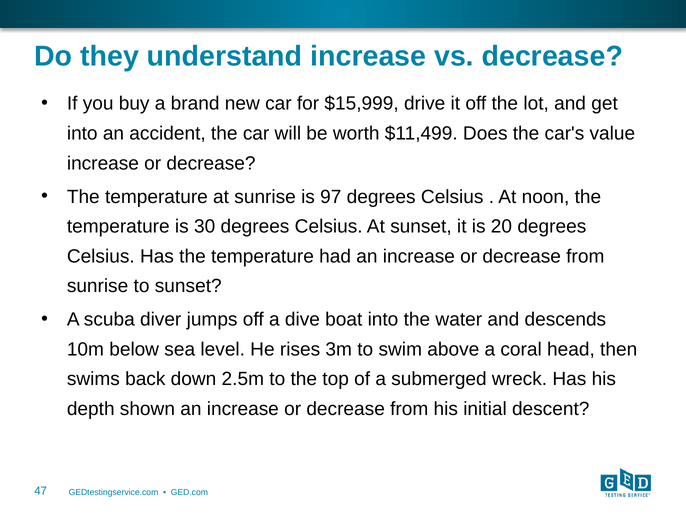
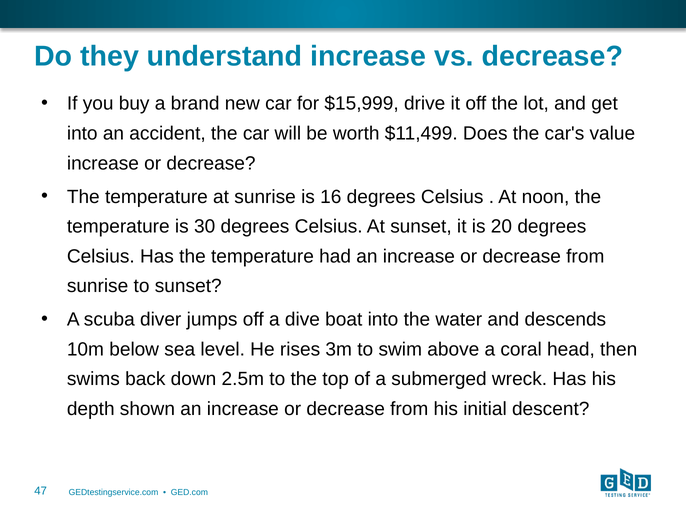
97: 97 -> 16 (331, 197)
